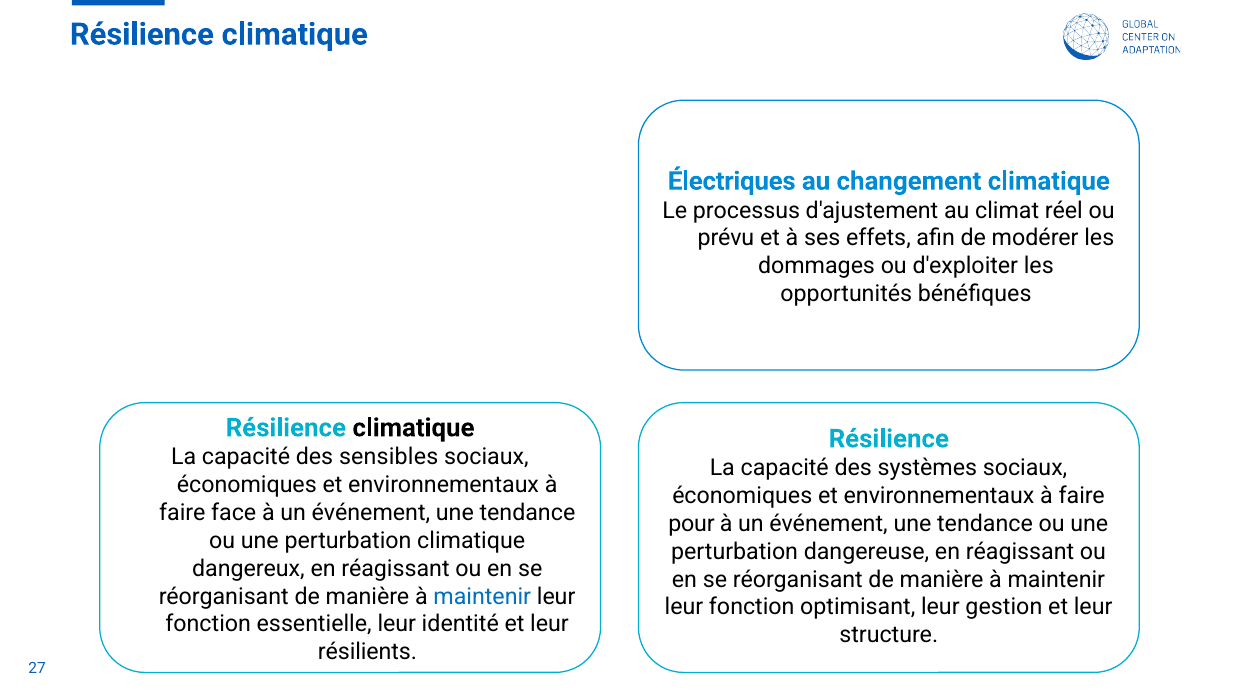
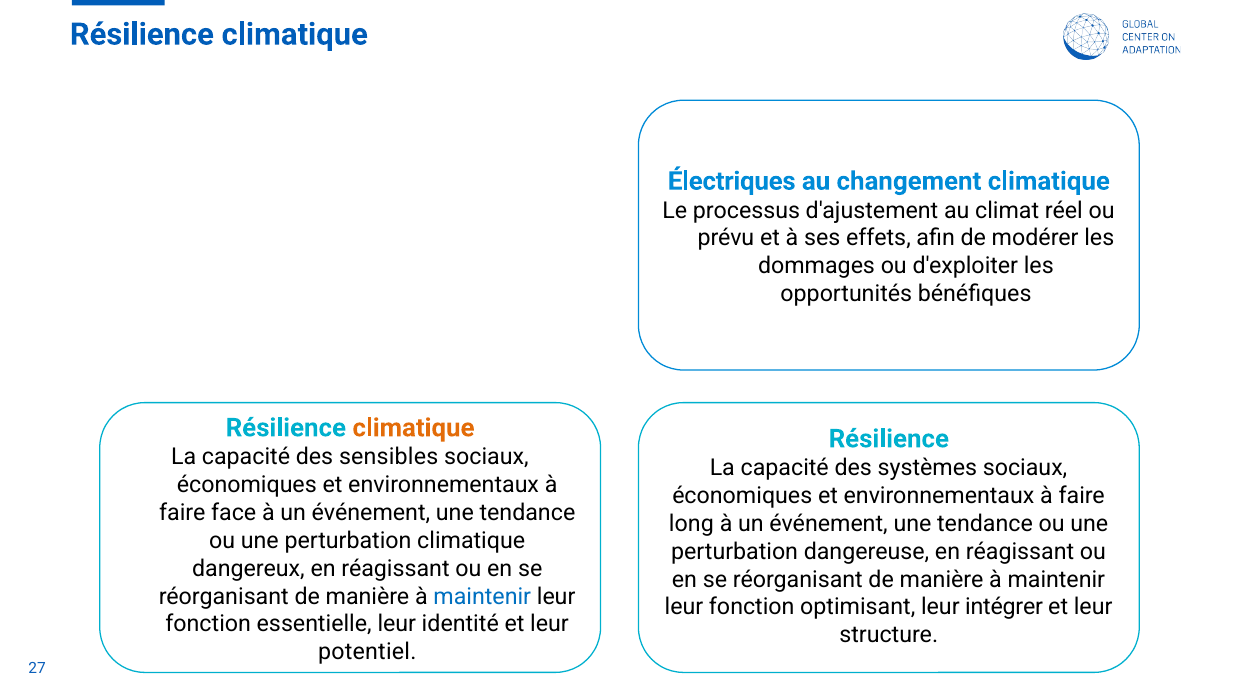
climatique colour: black -> orange (414, 428)
pour: pour -> long (691, 524)
gestion: gestion -> intégrer (1004, 607)
résilients: résilients -> potentiel (367, 652)
